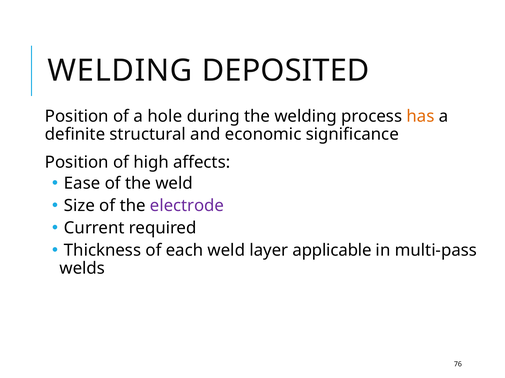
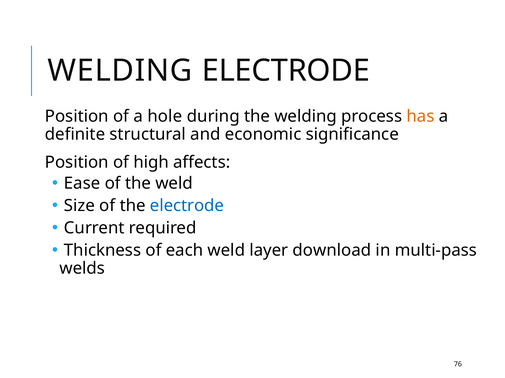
WELDING DEPOSITED: DEPOSITED -> ELECTRODE (286, 71)
electrode colour: purple -> blue (187, 206)
applicable: applicable -> download (332, 251)
